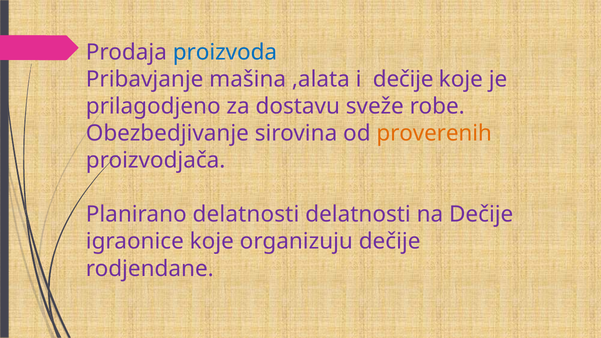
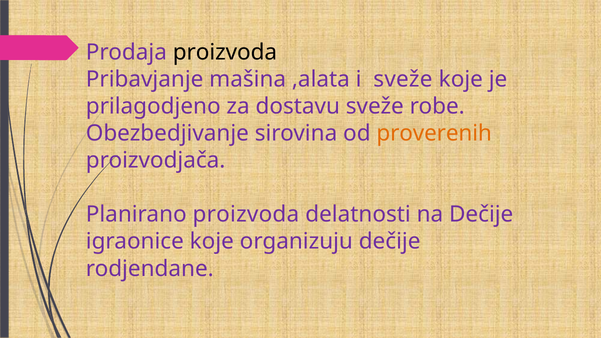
proizvoda colour: blue -> black (225, 52)
i dečije: dečije -> sveže (403, 79)
Planirano delatnosti: delatnosti -> proizvoda (246, 215)
